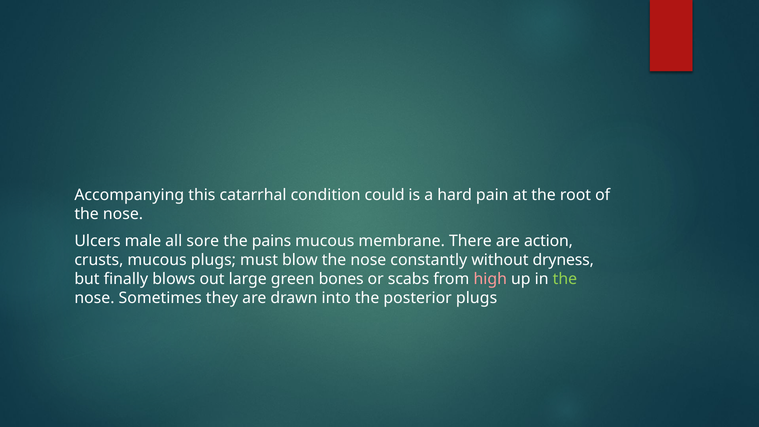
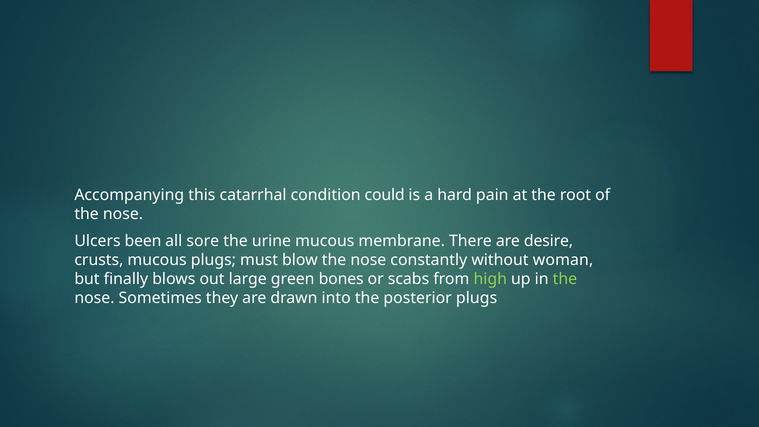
male: male -> been (143, 241)
pains: pains -> urine (271, 241)
action: action -> desire (548, 241)
dryness: dryness -> woman (563, 260)
high colour: pink -> light green (490, 279)
